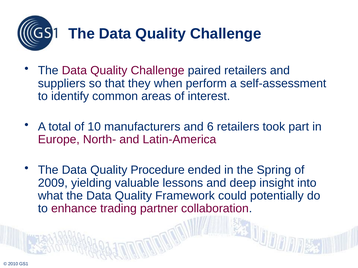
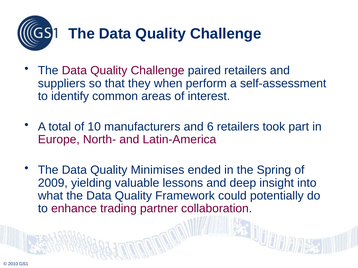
Procedure: Procedure -> Minimises (158, 170)
